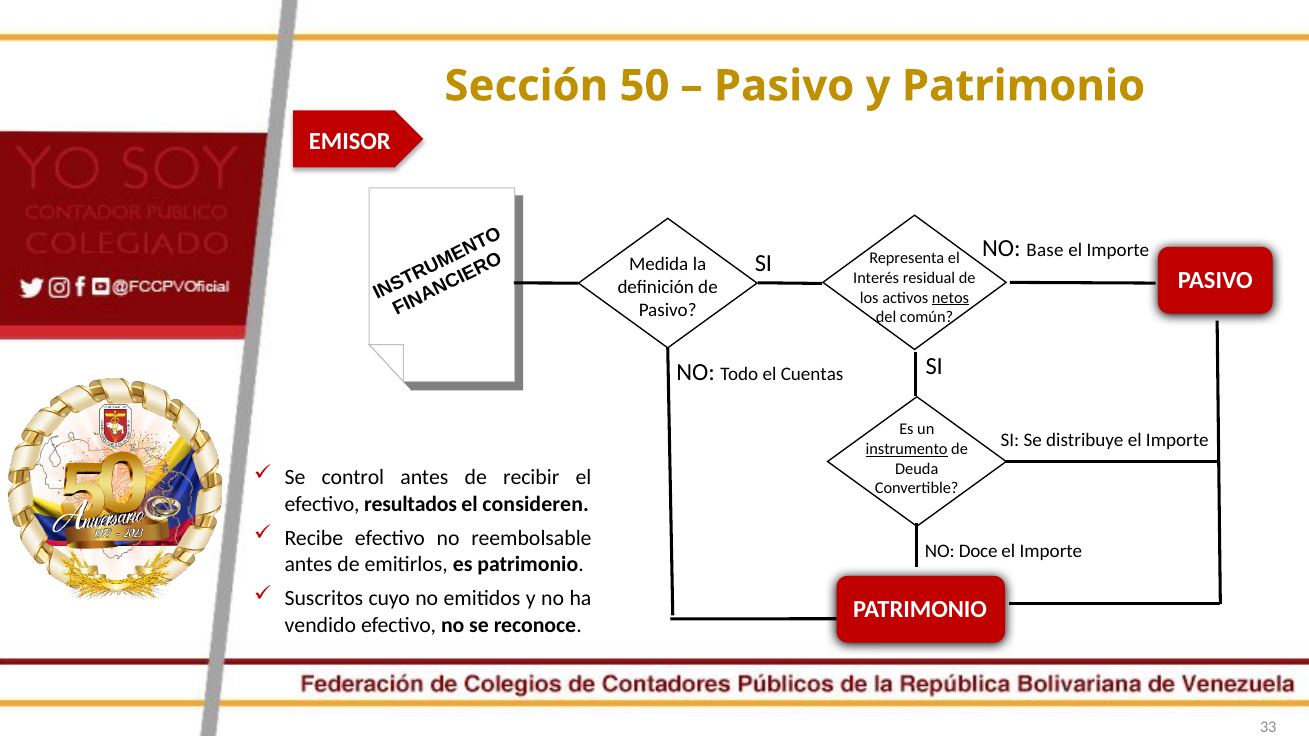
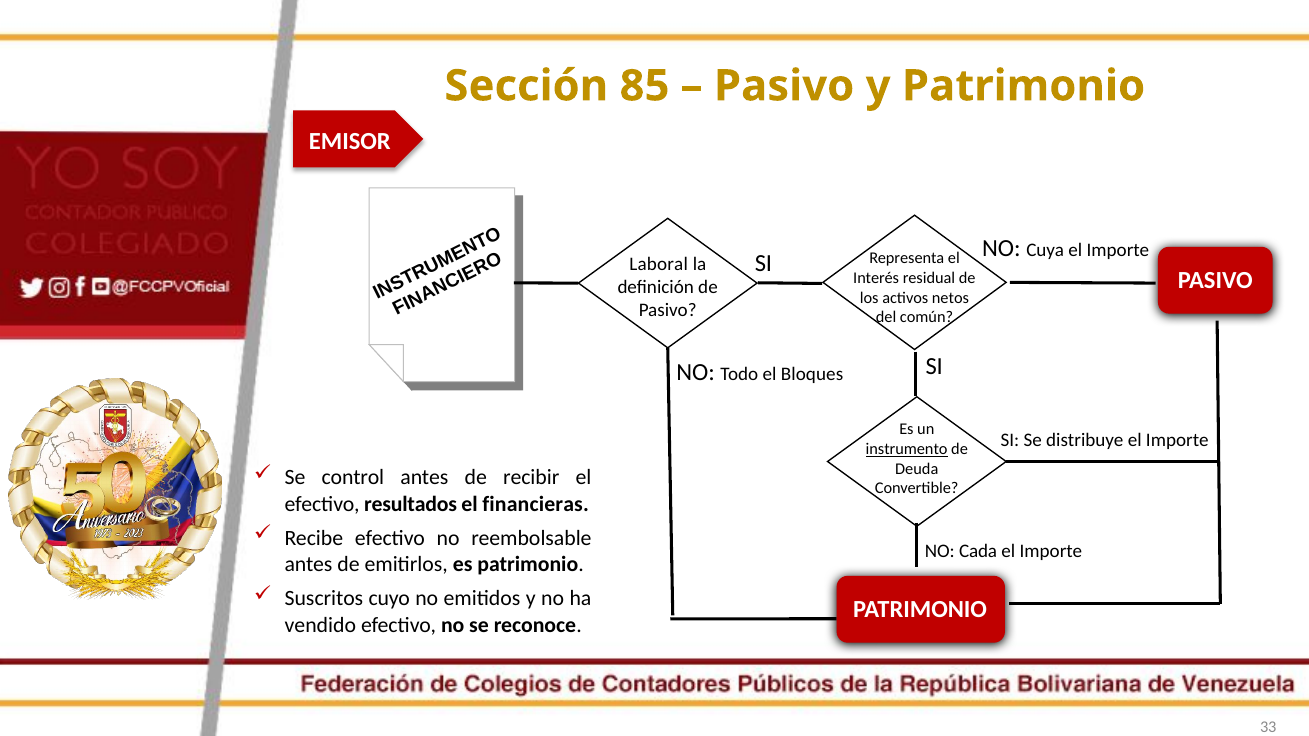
50: 50 -> 85 (644, 86)
Base: Base -> Cuya (1045, 251)
Medida: Medida -> Laboral (659, 265)
netos underline: present -> none (950, 298)
Cuentas: Cuentas -> Bloques (812, 374)
consideren: consideren -> financieras (536, 504)
Doce: Doce -> Cada (978, 552)
